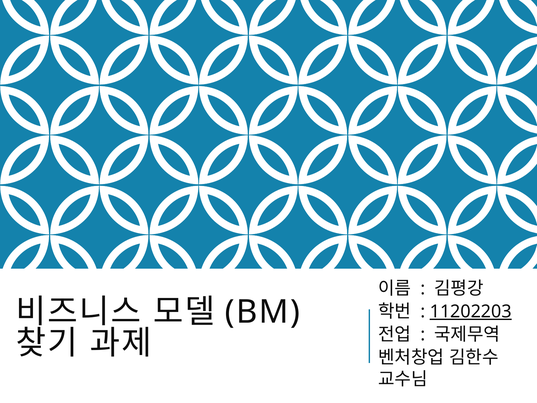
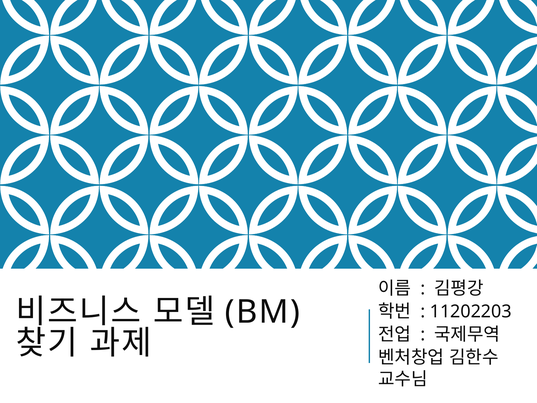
11202203 underline: present -> none (471, 311)
